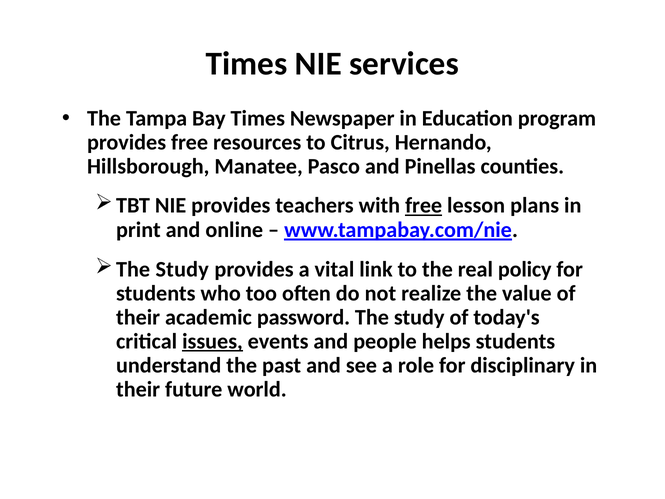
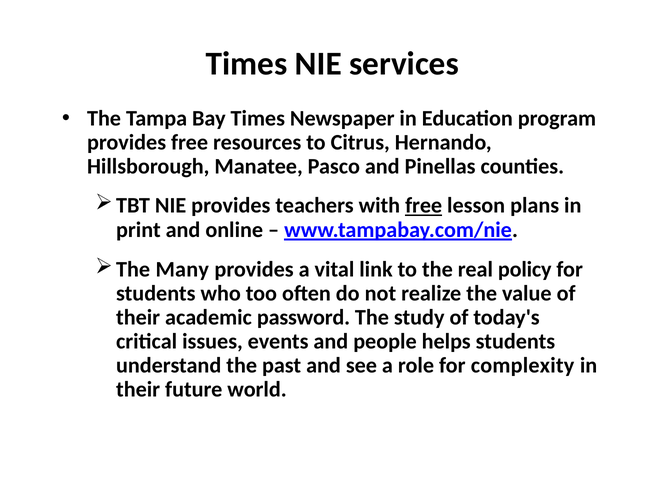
Study: Study -> Many (182, 269)
issues underline: present -> none (212, 341)
disciplinary: disciplinary -> complexity (523, 365)
